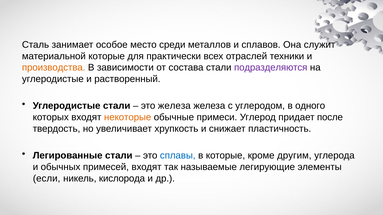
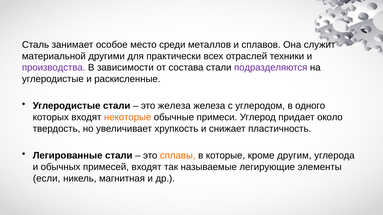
материальной которые: которые -> другими (107, 56)
производства colour: orange -> purple (54, 68)
растворенный: растворенный -> раскисленные (127, 79)
после: после -> около (330, 117)
сплавы colour: blue -> orange (178, 156)
кислорода: кислорода -> магнитная (122, 179)
